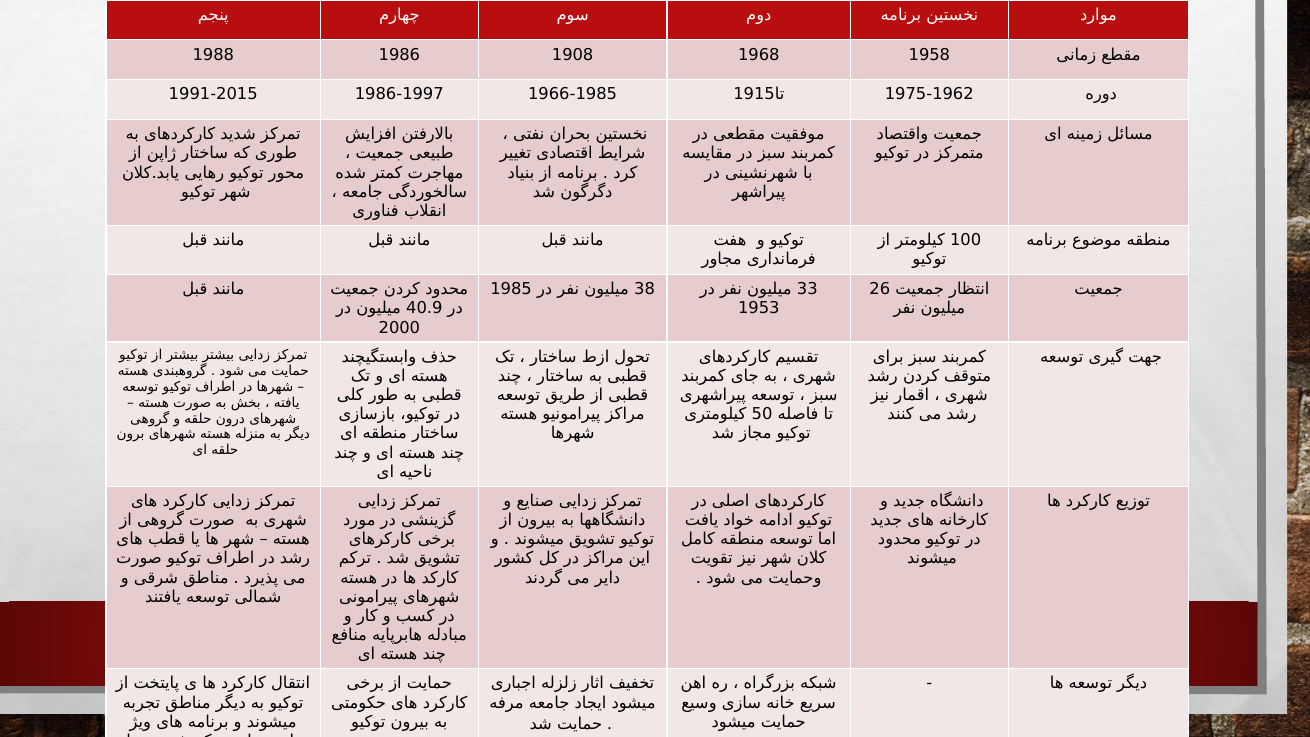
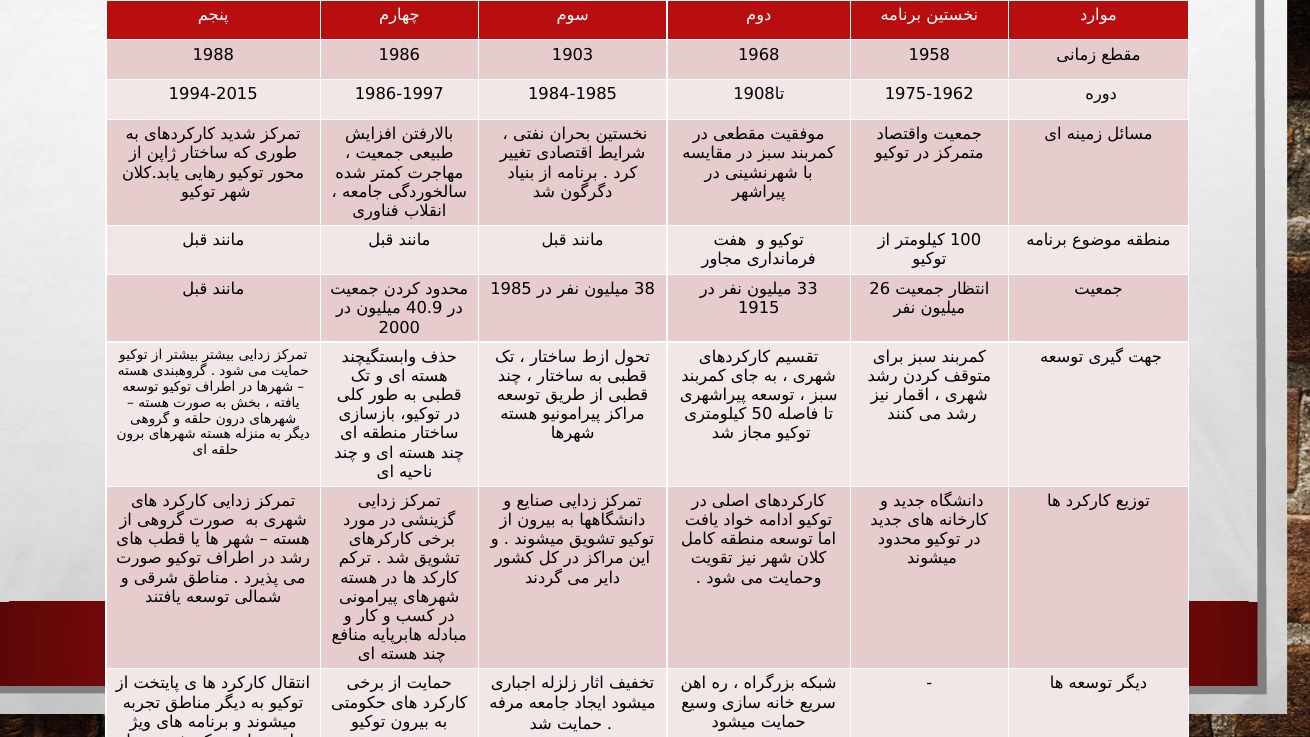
1908: 1908 -> 1903 (573, 55)
1991-2015: 1991-2015 -> 1994-2015 (213, 94)
1966-1985: 1966-1985 -> 1984-1985 (573, 94)
1915: 1915 -> 1908 (754, 94)
1953: 1953 -> 1915 (759, 308)
